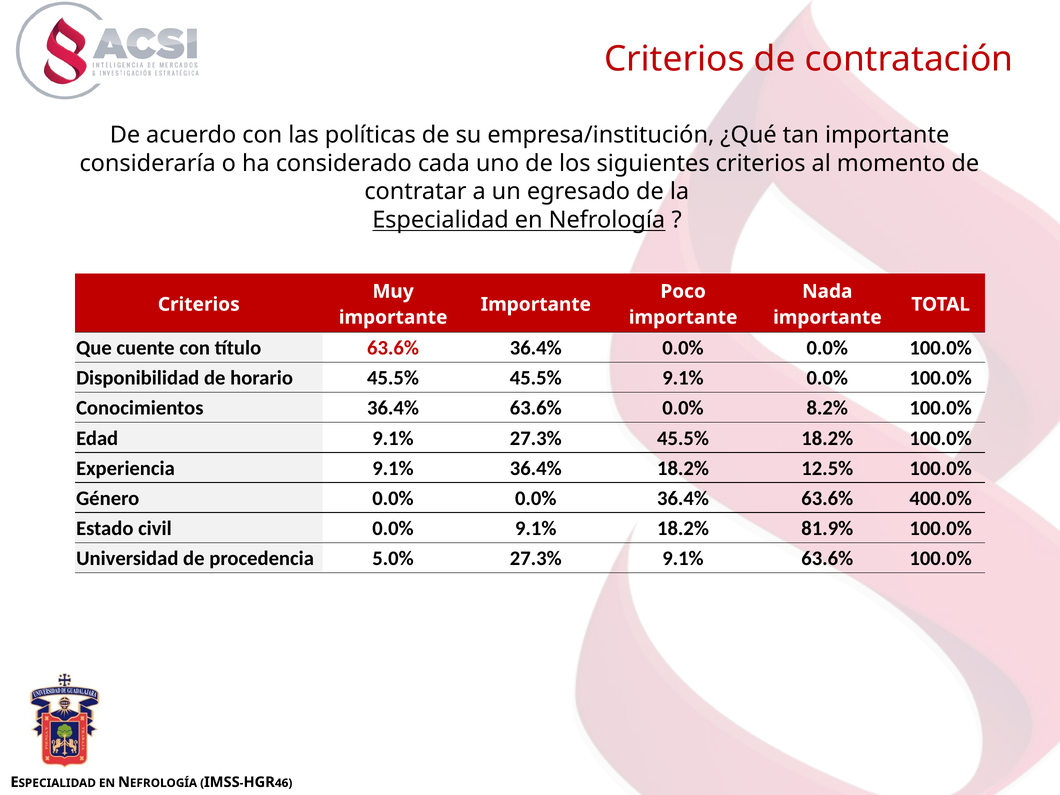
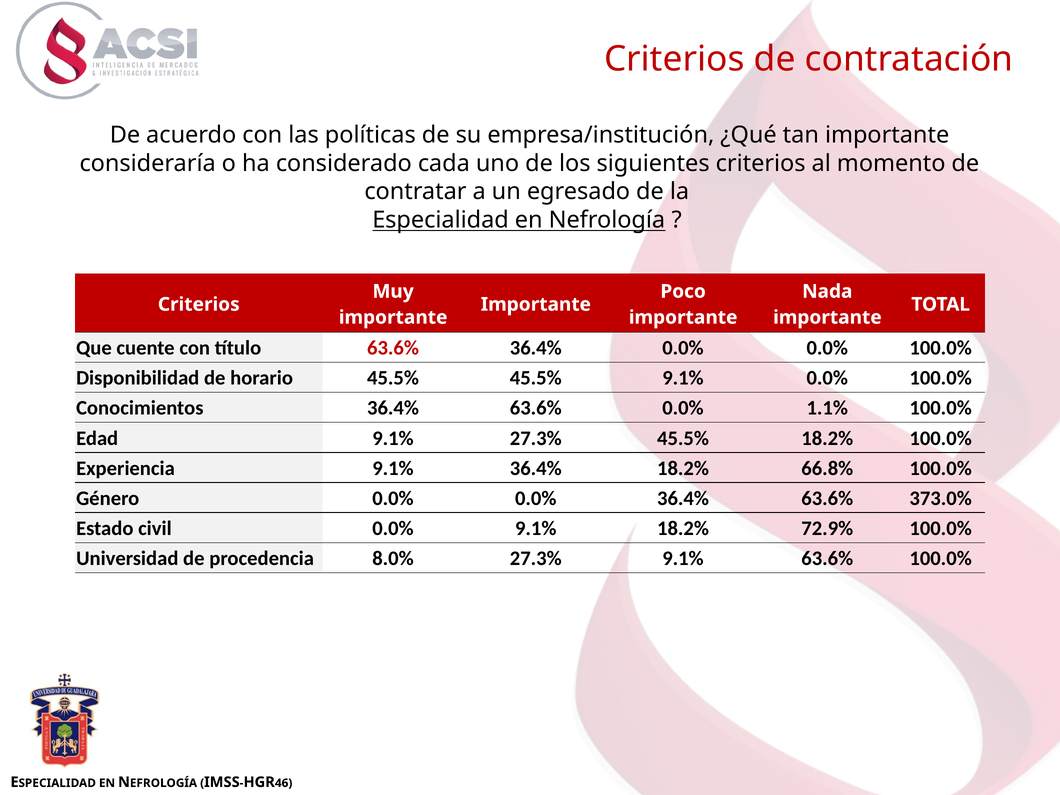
8.2%: 8.2% -> 1.1% (827, 408)
12.5%: 12.5% -> 66.8% (827, 468)
400.0%: 400.0% -> 373.0% (941, 498)
81.9%: 81.9% -> 72.9% (827, 528)
5.0%: 5.0% -> 8.0% (393, 558)
